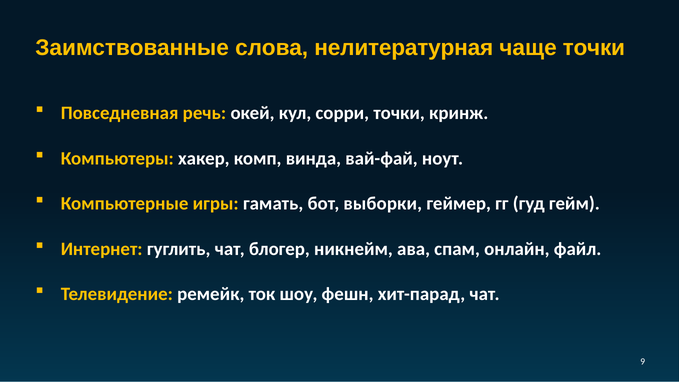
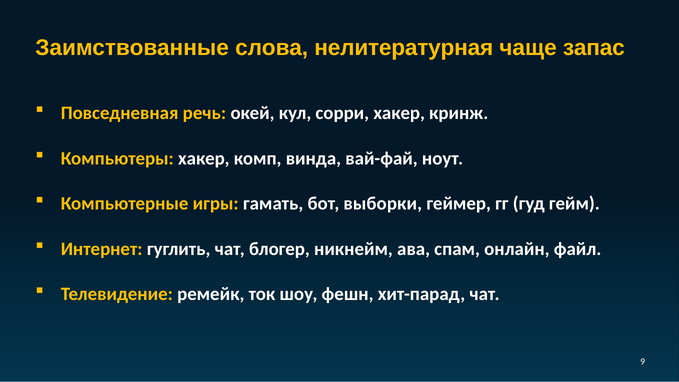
чаще точки: точки -> запас (594, 48)
сорри точки: точки -> хакер (399, 113)
